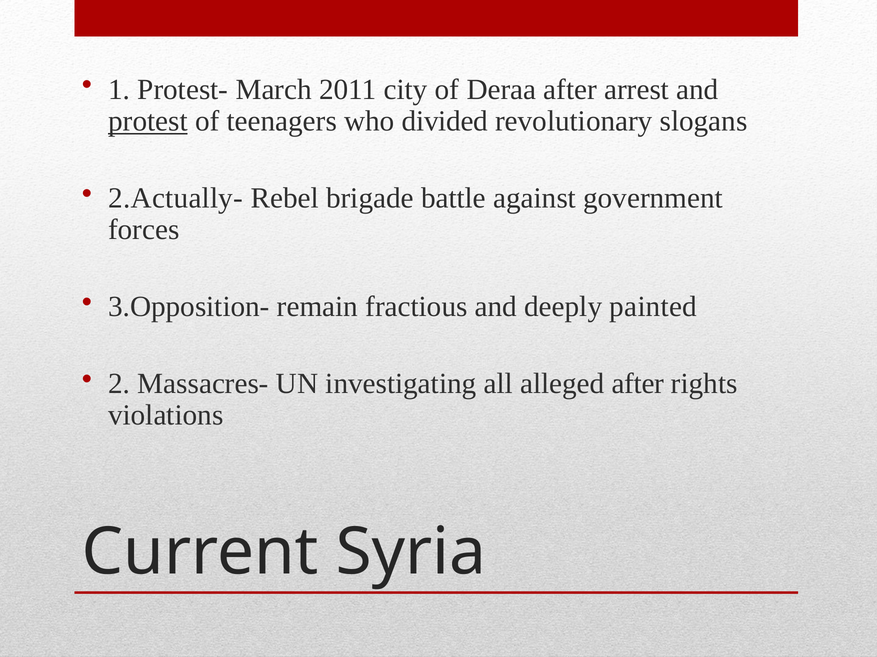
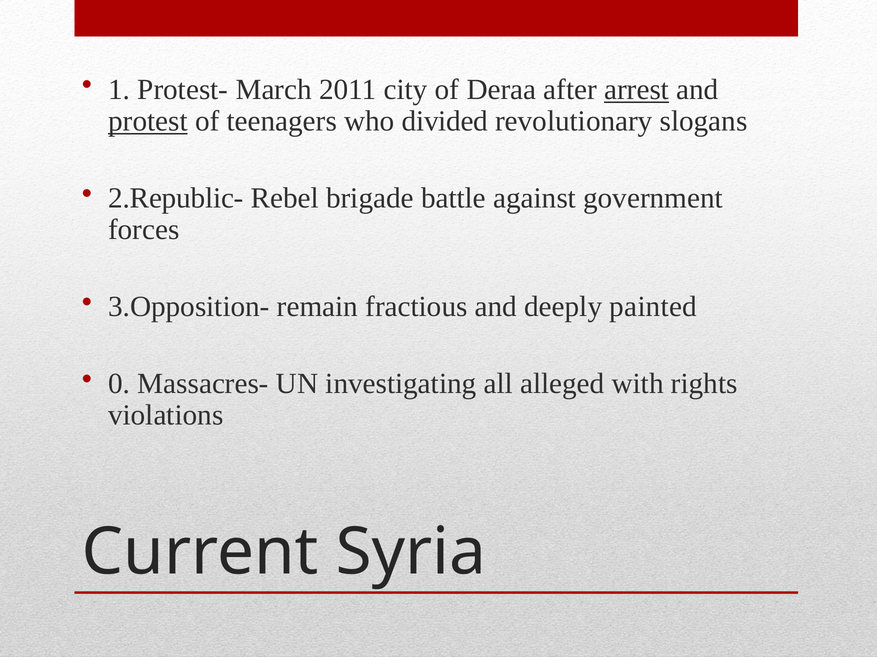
arrest underline: none -> present (637, 90)
2.Actually-: 2.Actually- -> 2.Republic- (176, 198)
2: 2 -> 0 (119, 384)
alleged after: after -> with (638, 384)
